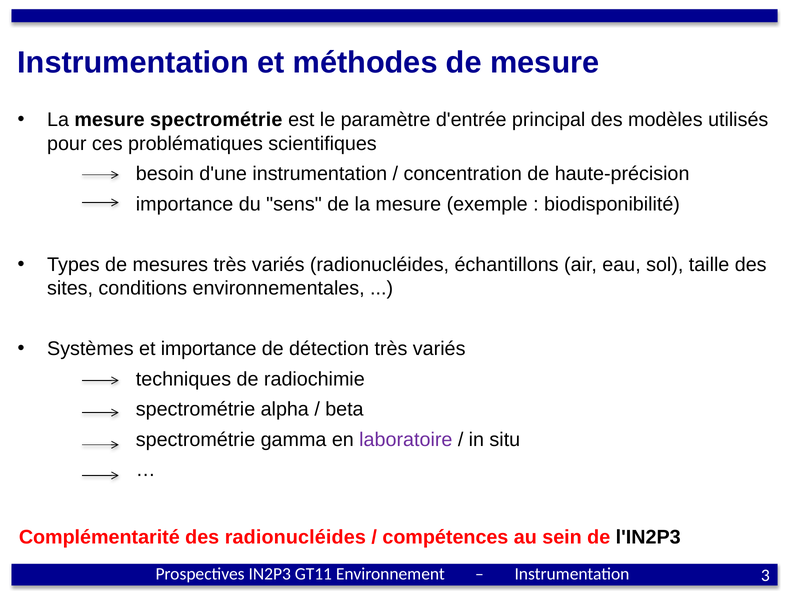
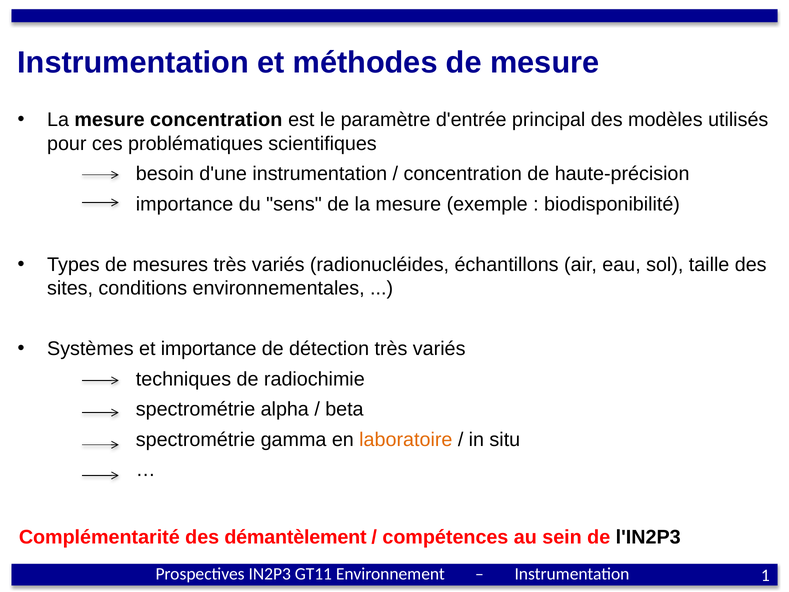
mesure spectrométrie: spectrométrie -> concentration (216, 120)
laboratoire colour: purple -> orange (406, 439)
des radionucléides: radionucléides -> démantèlement (296, 537)
3: 3 -> 1 (765, 575)
